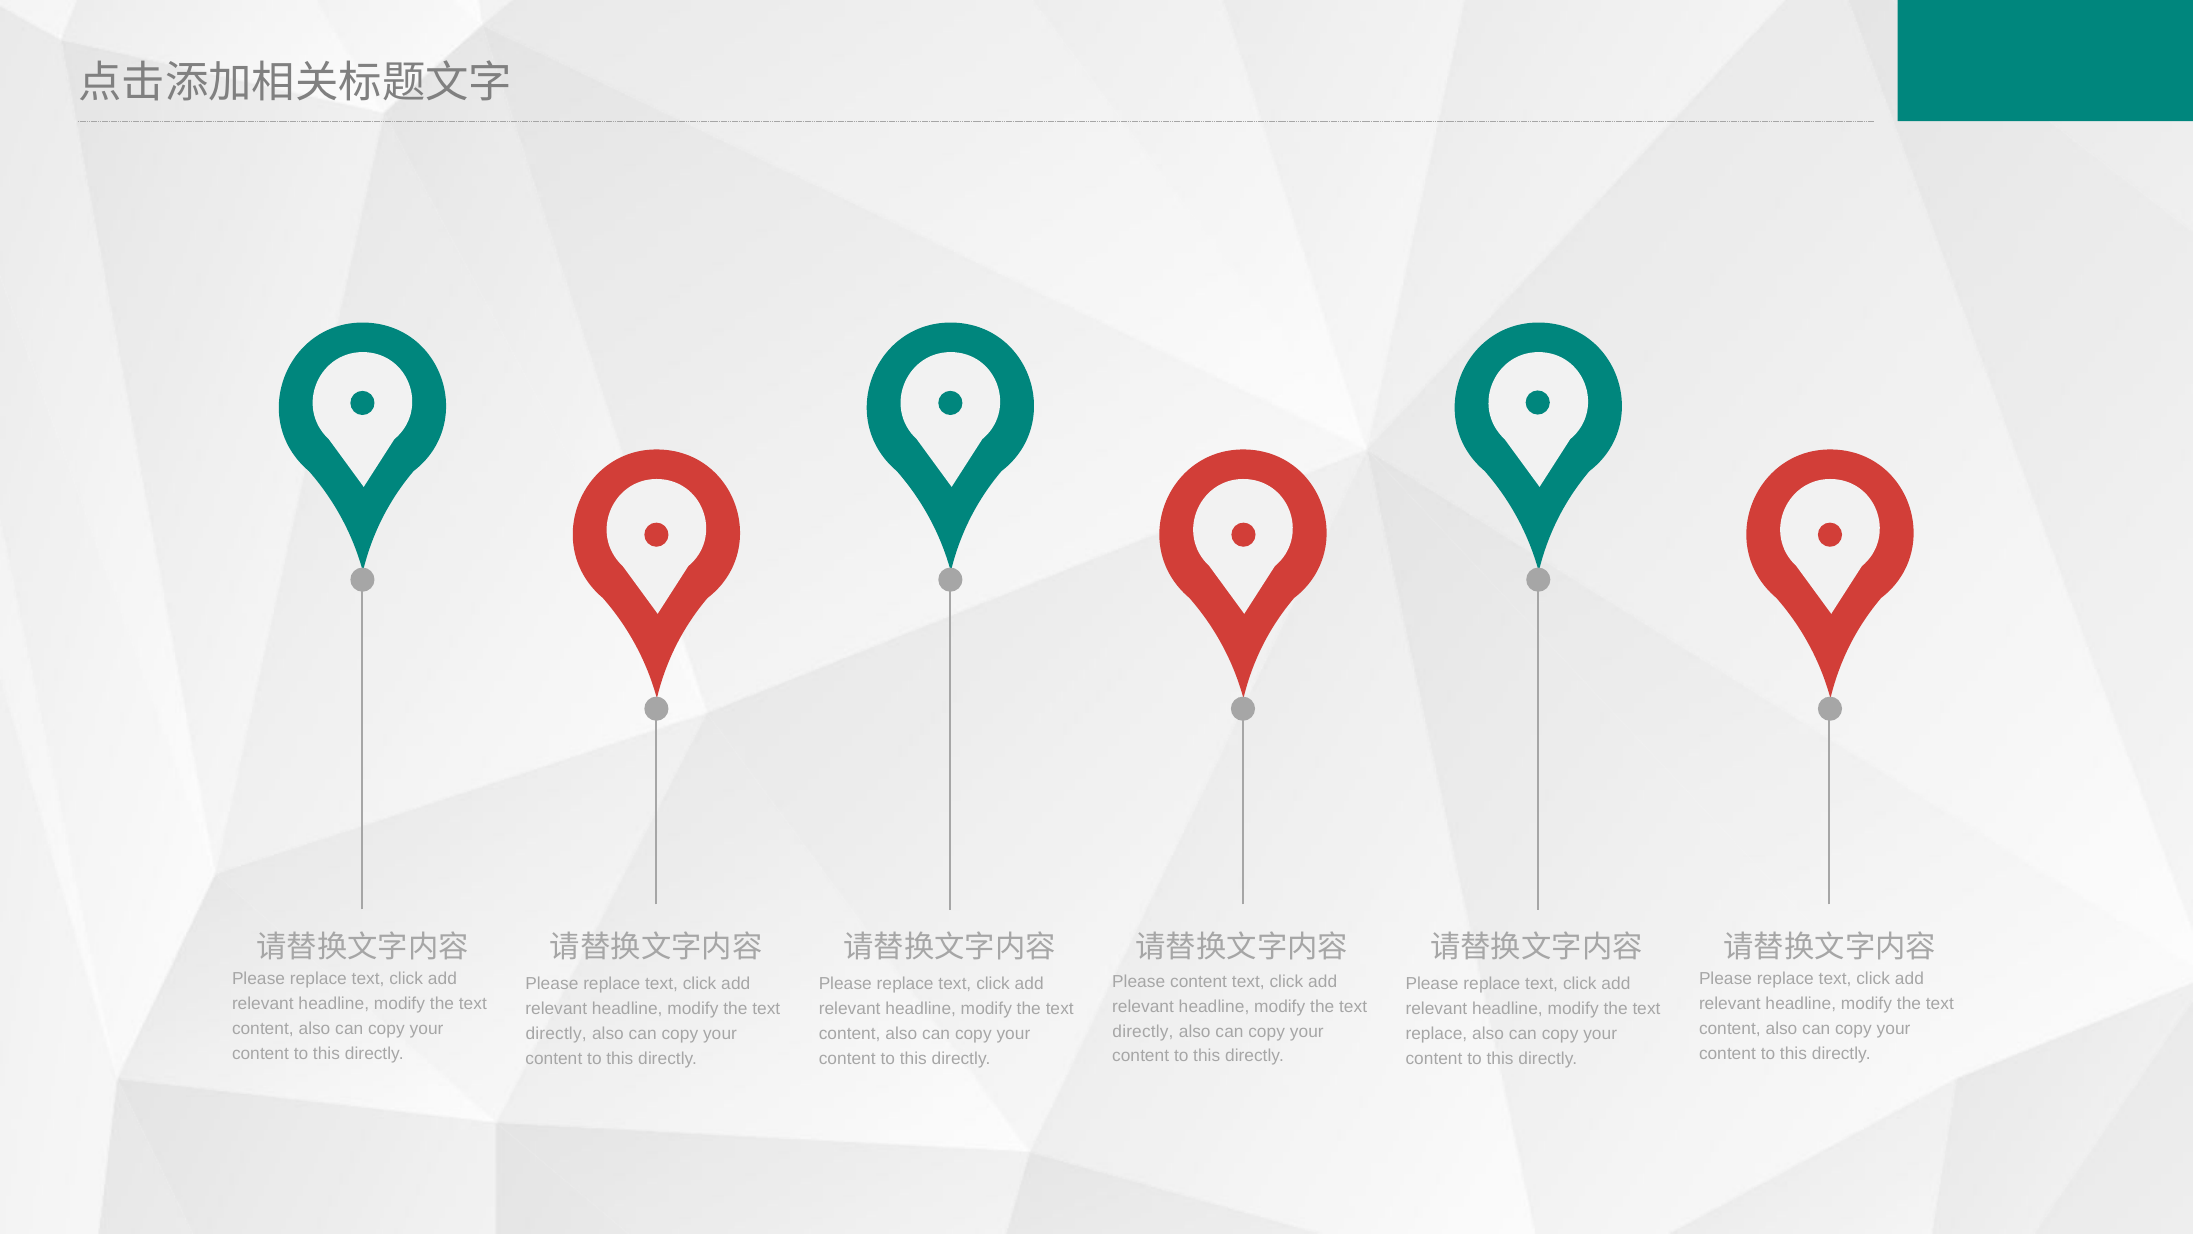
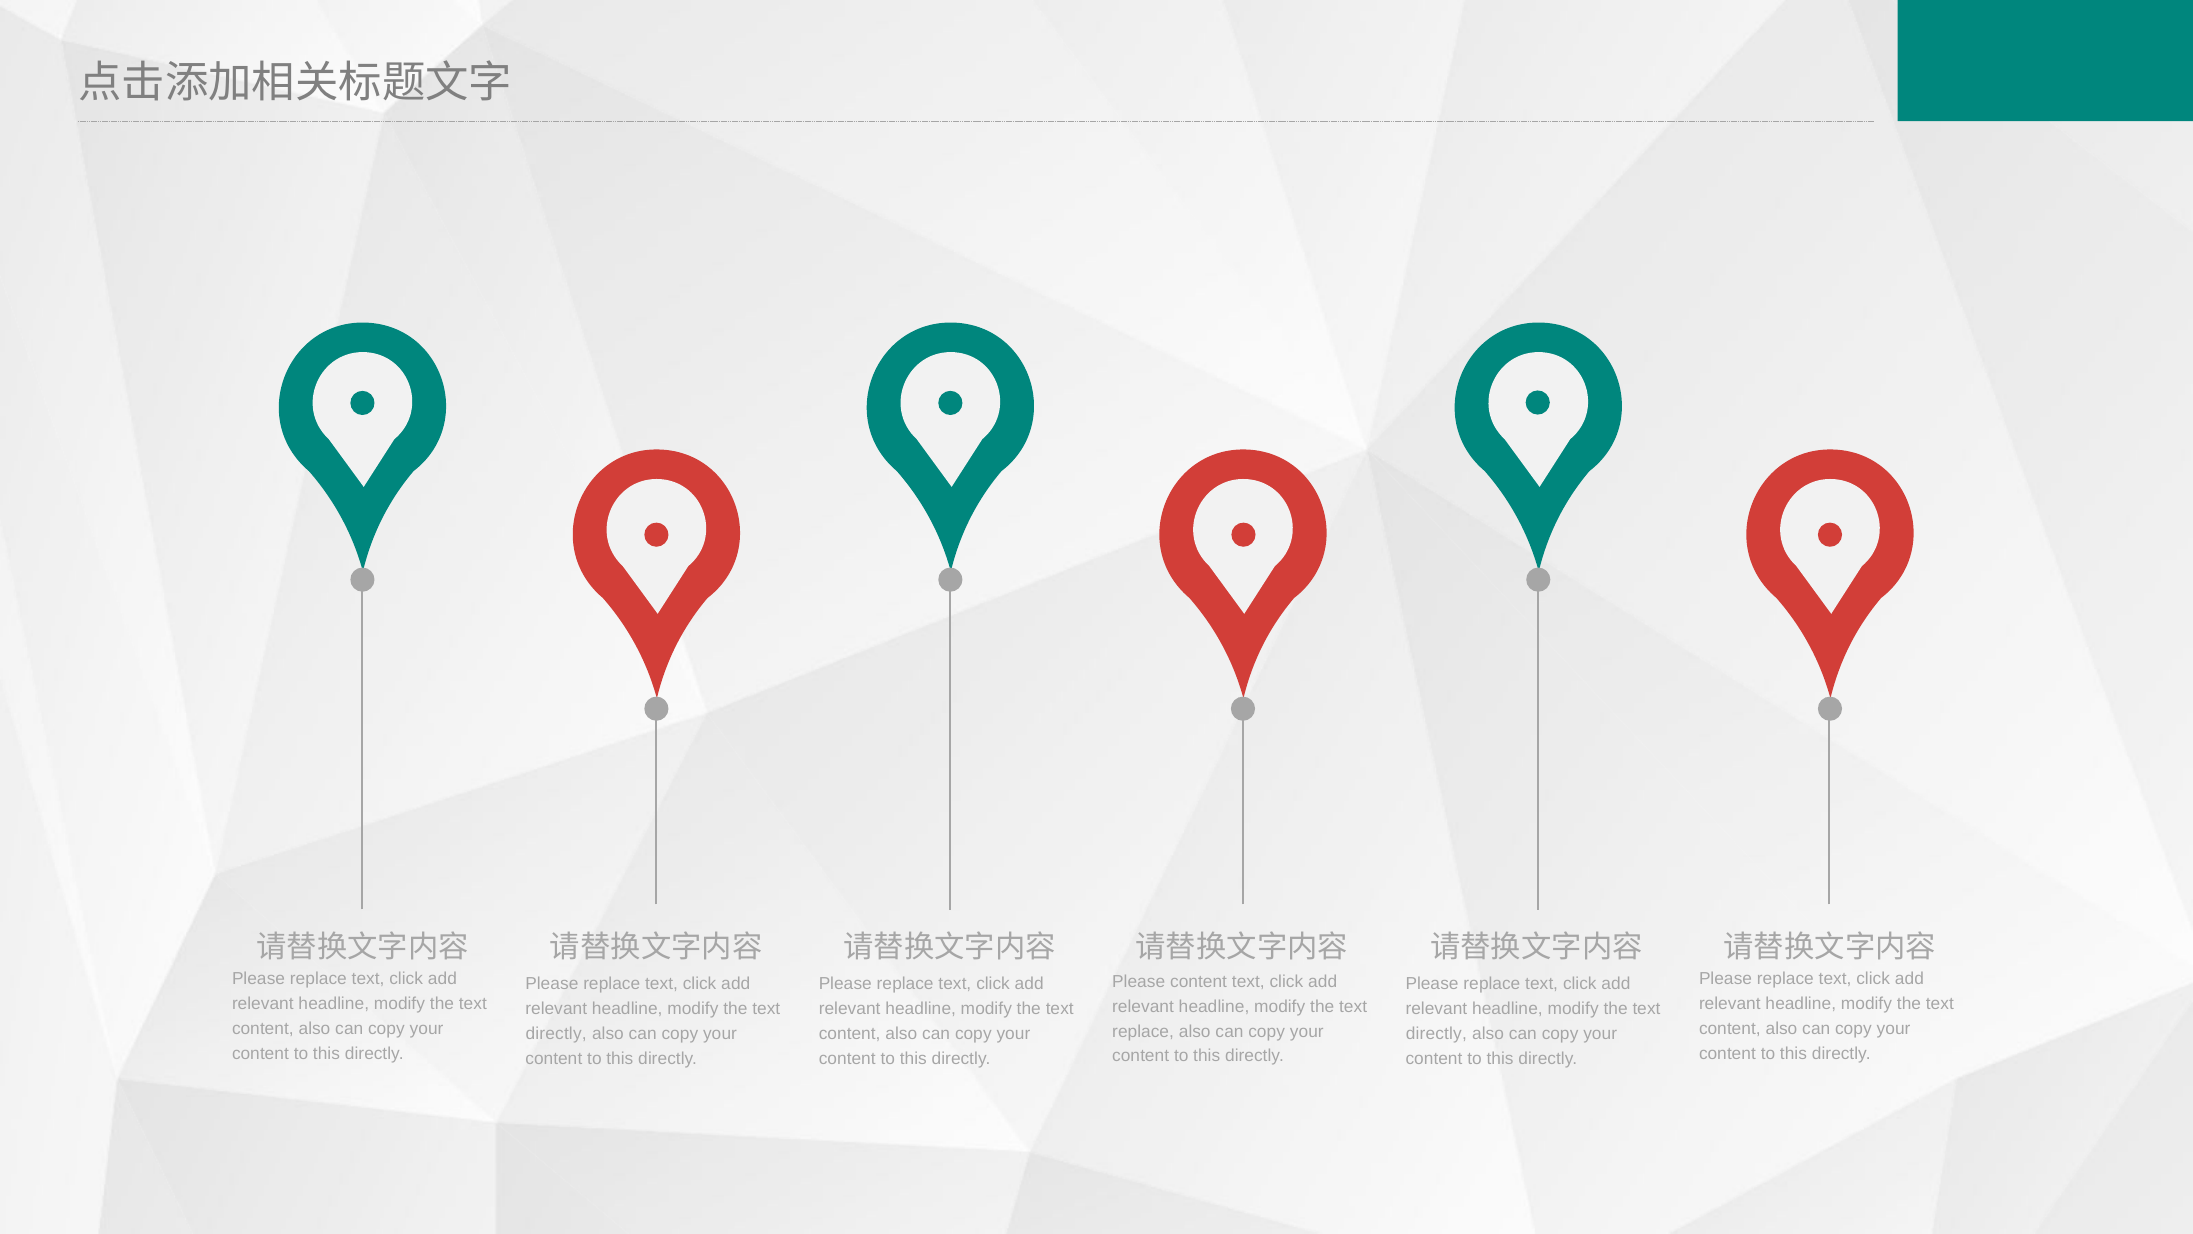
directly: directly -> replace (1143, 1031)
replace: replace -> directly (1436, 1033)
